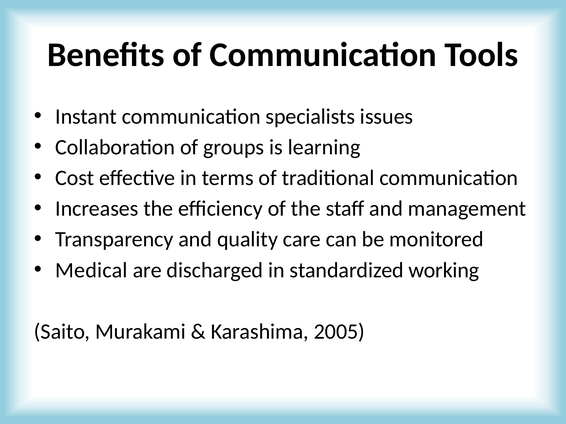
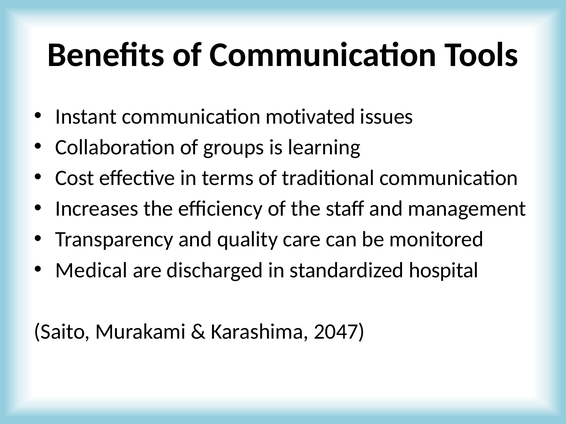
specialists: specialists -> motivated (310, 117)
working: working -> hospital (444, 270)
2005: 2005 -> 2047 (339, 332)
